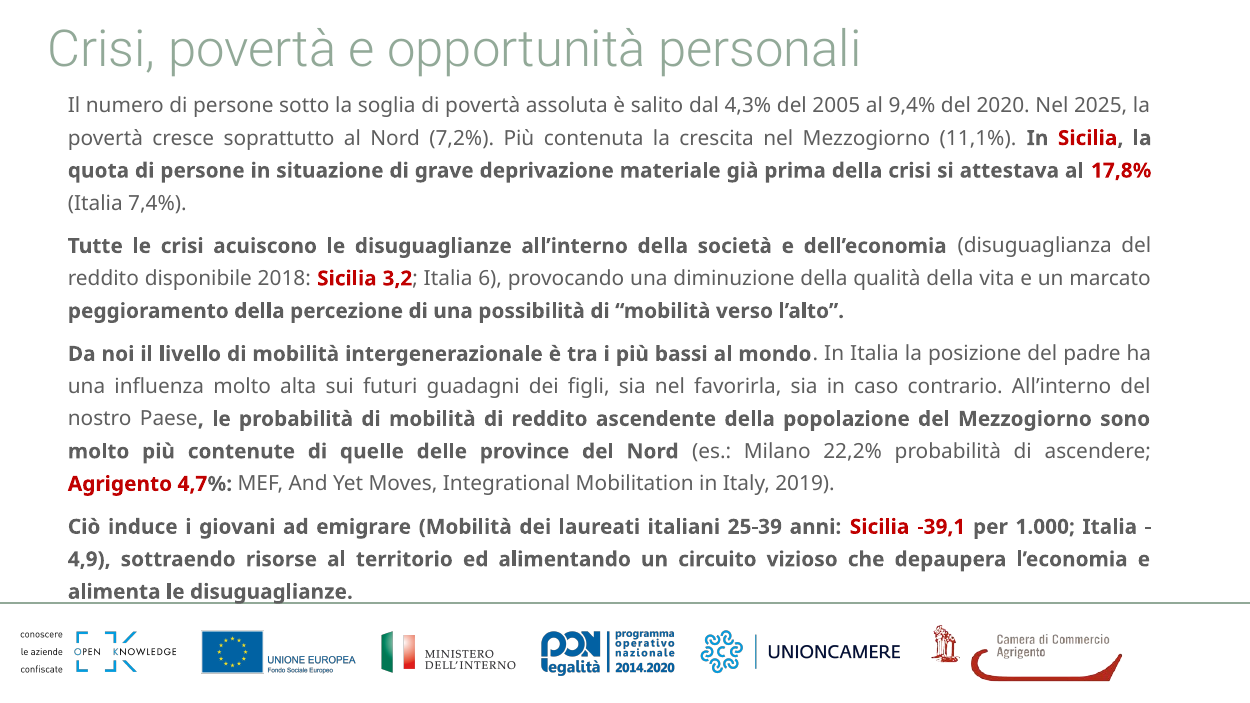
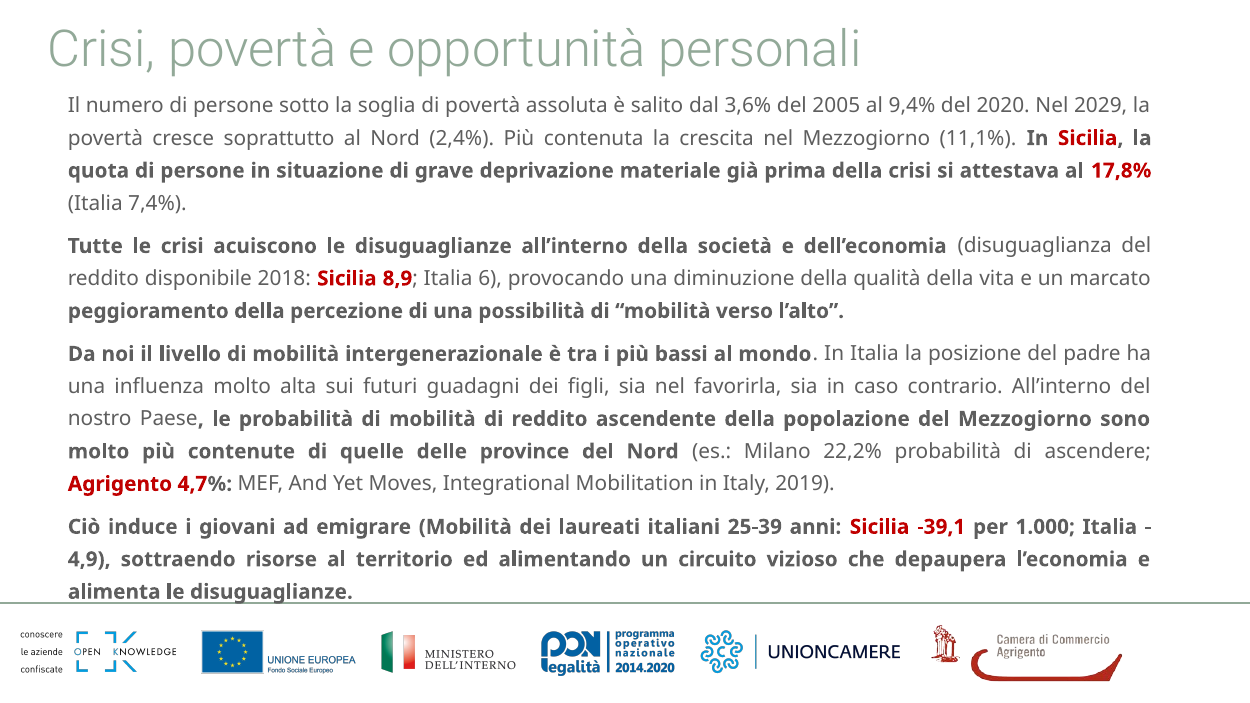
4,3%: 4,3% -> 3,6% (748, 106)
2025: 2025 -> 2029 (1101, 106)
7,2%: 7,2% -> 2,4% (462, 138)
3,2: 3,2 -> 8,9 (397, 279)
